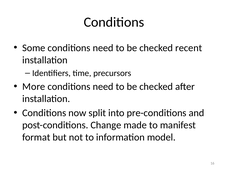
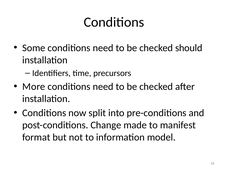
recent: recent -> should (189, 48)
